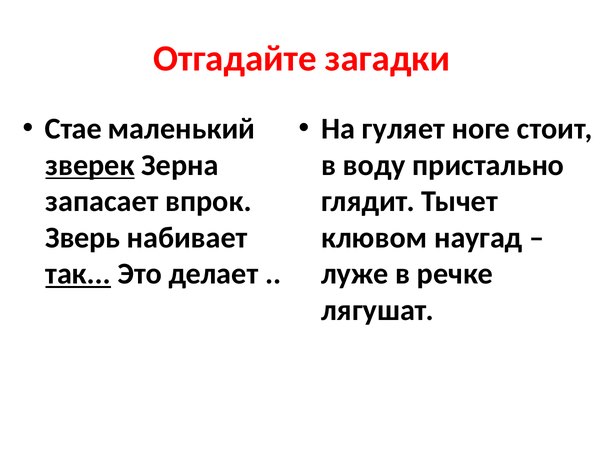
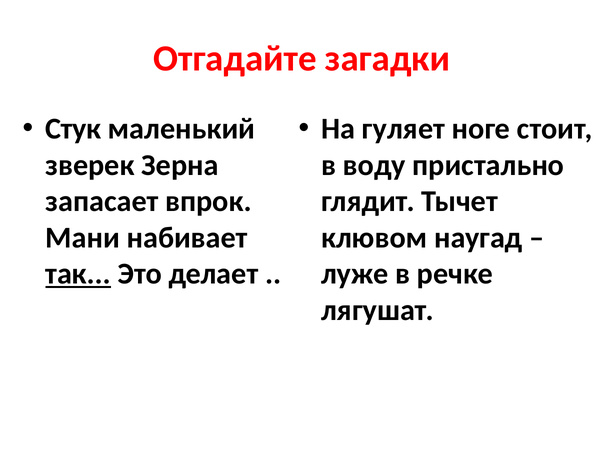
Стае: Стае -> Стук (73, 129)
зверек underline: present -> none (90, 165)
Зверь: Зверь -> Мани (83, 238)
